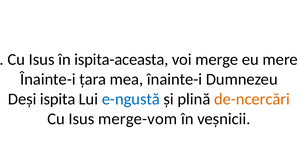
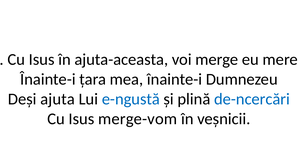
ispita-aceasta: ispita-aceasta -> ajuta-aceasta (121, 60)
ispita: ispita -> ajuta (58, 99)
de-ncercări colour: orange -> blue (252, 99)
